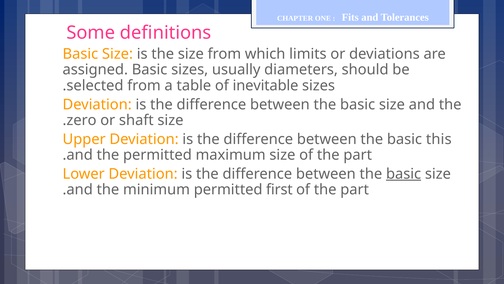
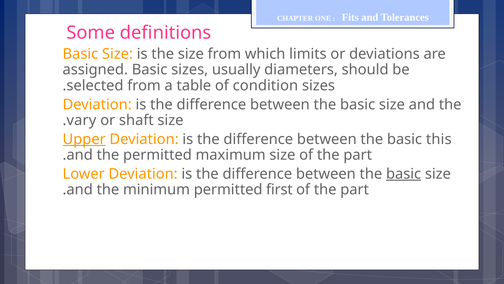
inevitable: inevitable -> condition (265, 86)
zero: zero -> vary (81, 120)
Upper underline: none -> present (84, 139)
